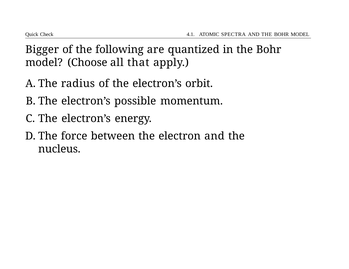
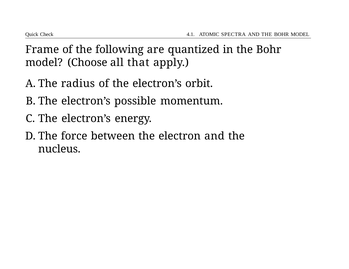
Bigger: Bigger -> Frame (42, 50)
